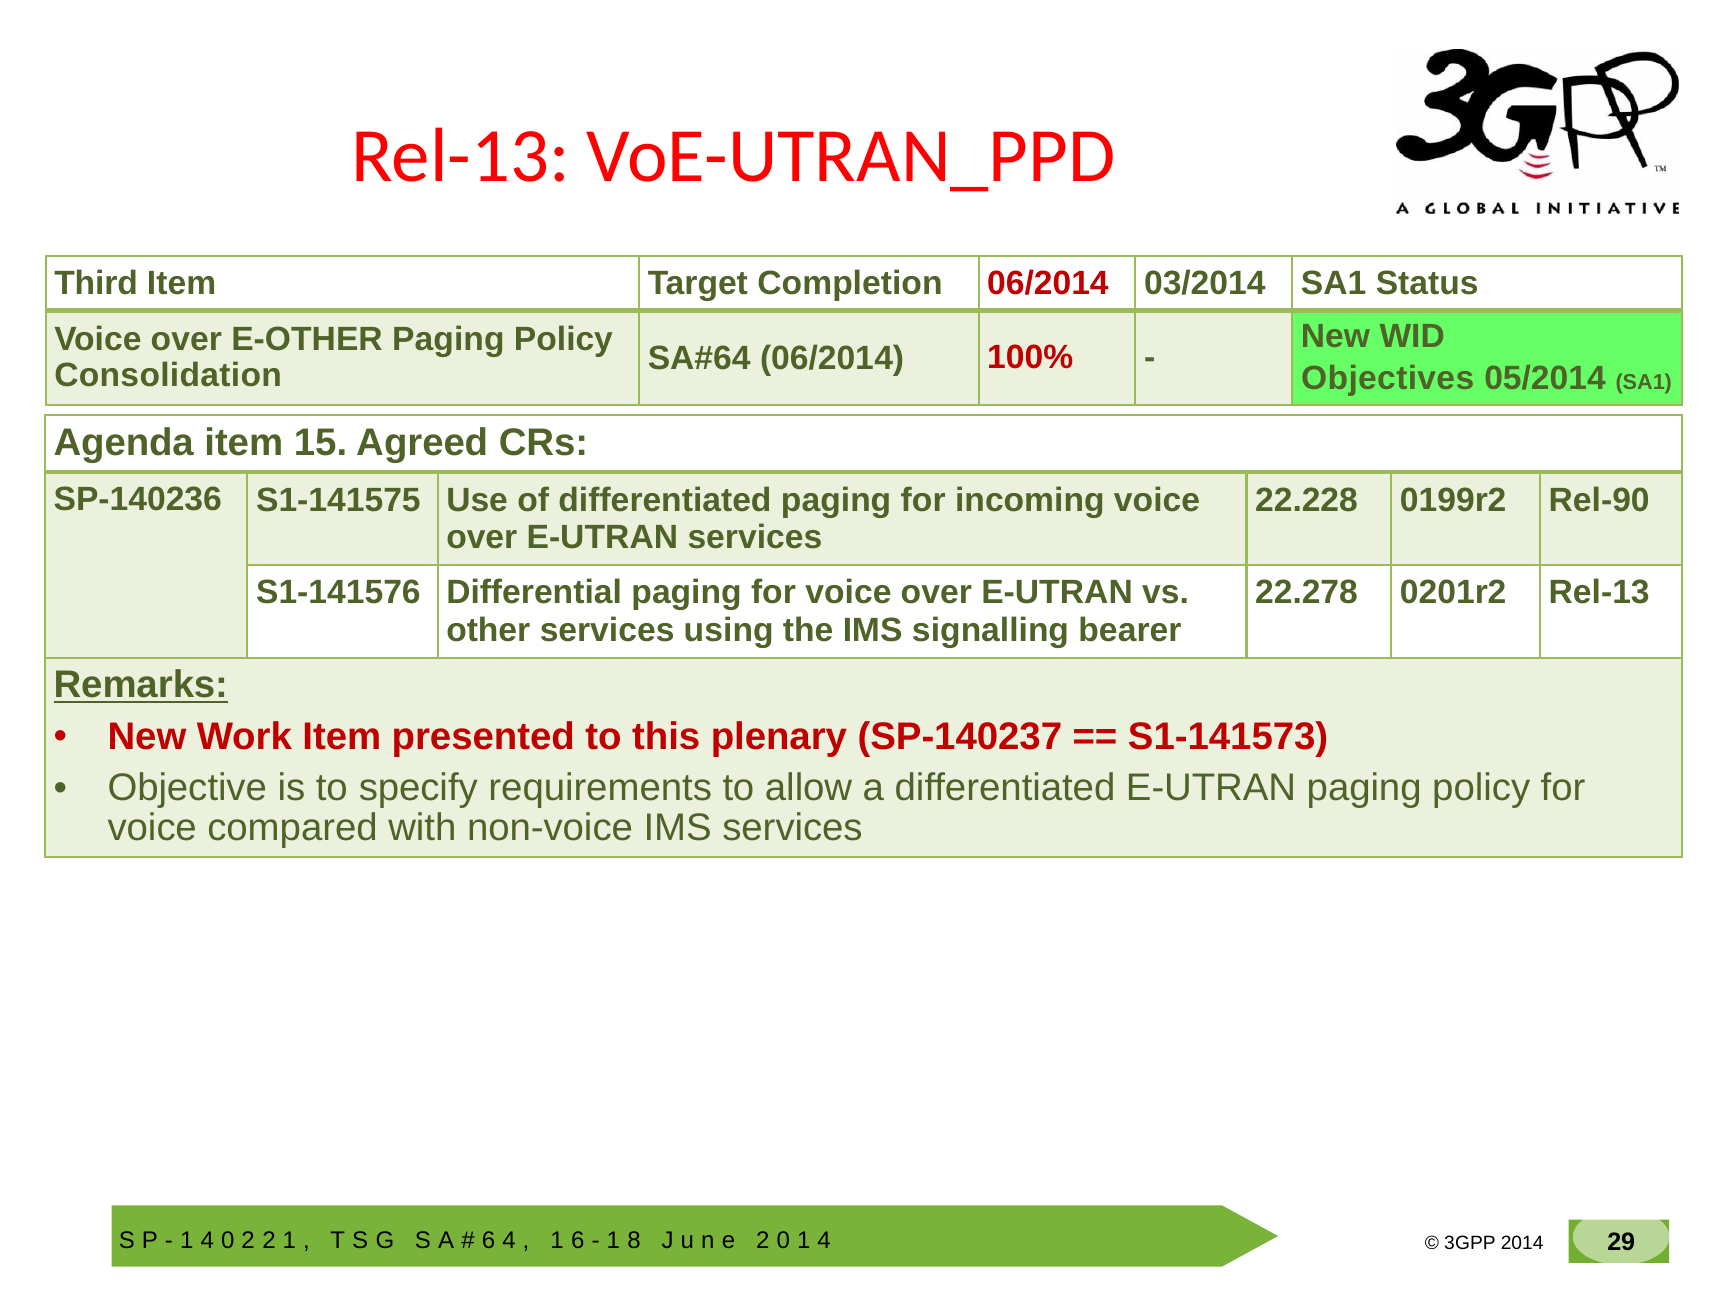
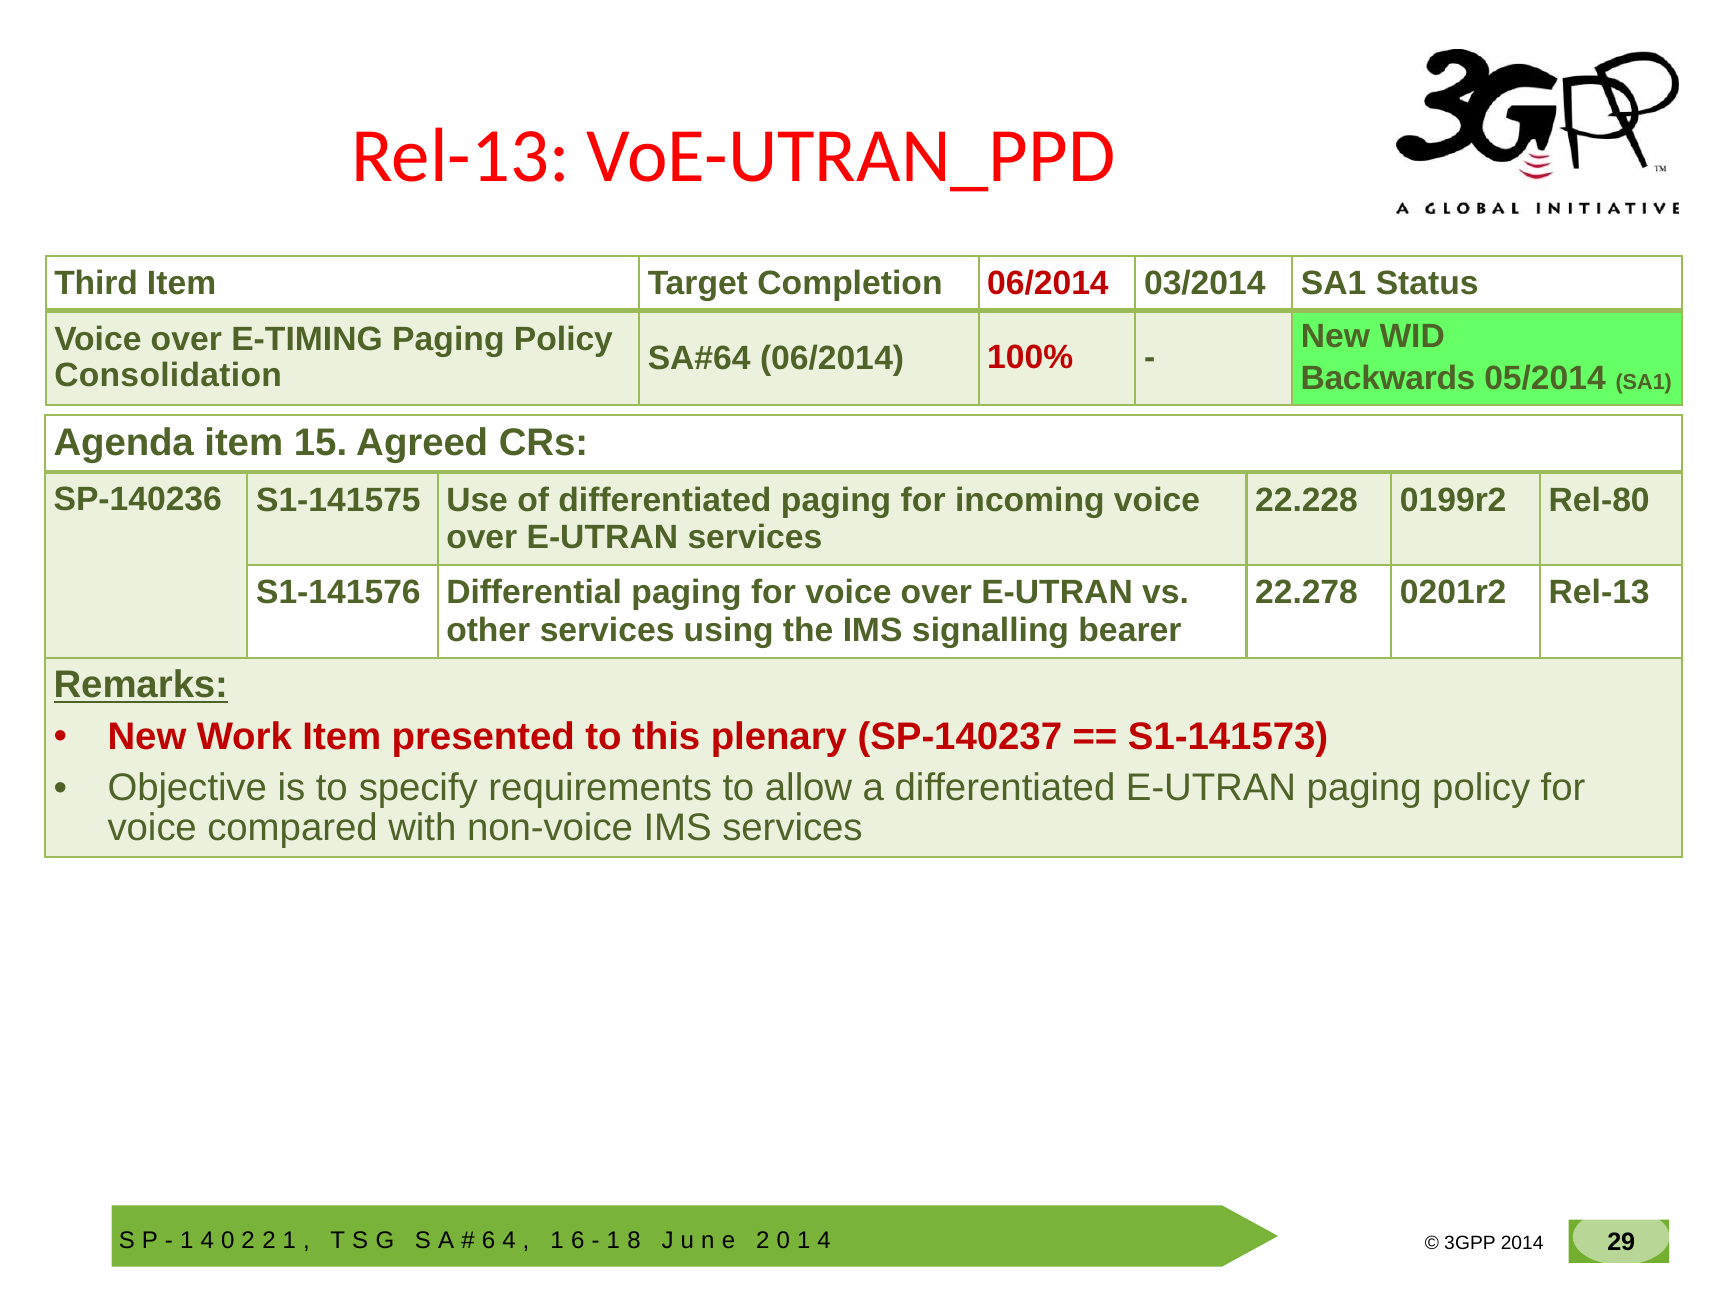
E-OTHER: E-OTHER -> E-TIMING (307, 340)
Objectives: Objectives -> Backwards (1388, 378)
Rel-90: Rel-90 -> Rel-80 (1599, 500)
